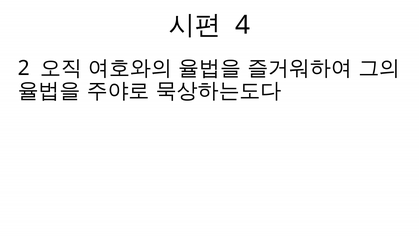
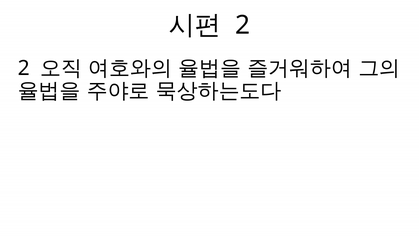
4: 4 -> 2 (243, 25)
